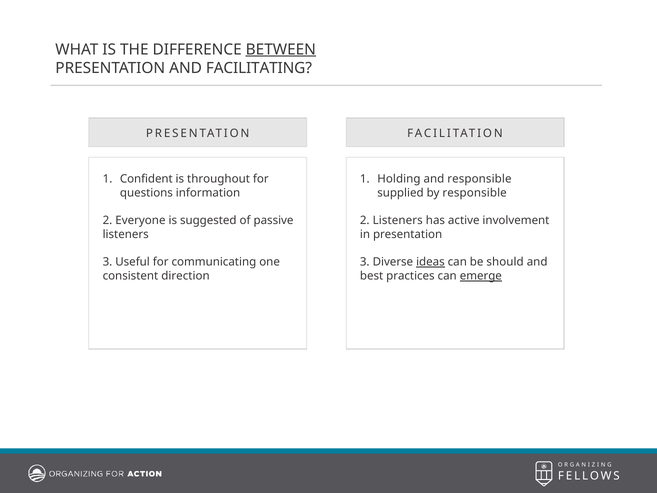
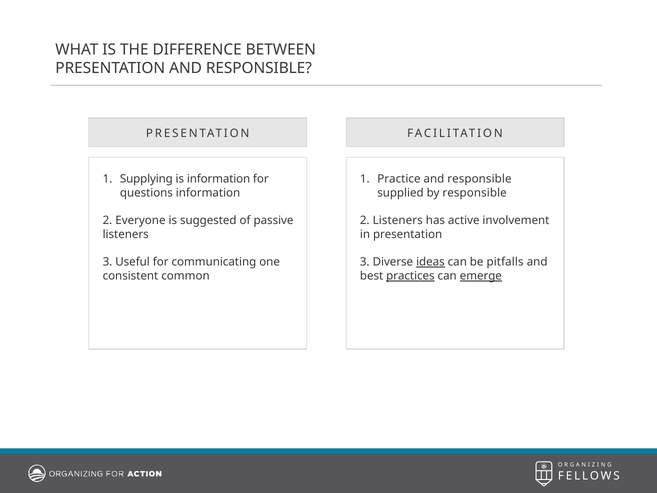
BETWEEN underline: present -> none (281, 49)
PRESENTATION AND FACILITATING: FACILITATING -> RESPONSIBLE (259, 68)
Confident: Confident -> Supplying (146, 179)
is throughout: throughout -> information (219, 179)
Holding: Holding -> Practice (399, 179)
should: should -> pitfalls (505, 262)
direction: direction -> common (185, 276)
practices underline: none -> present (410, 276)
